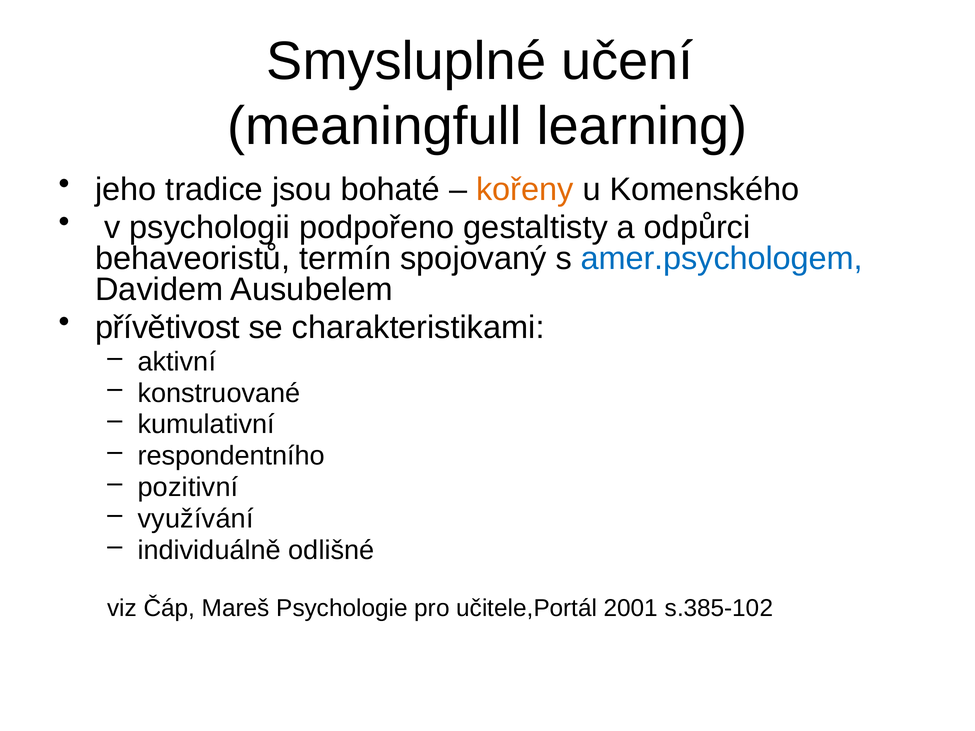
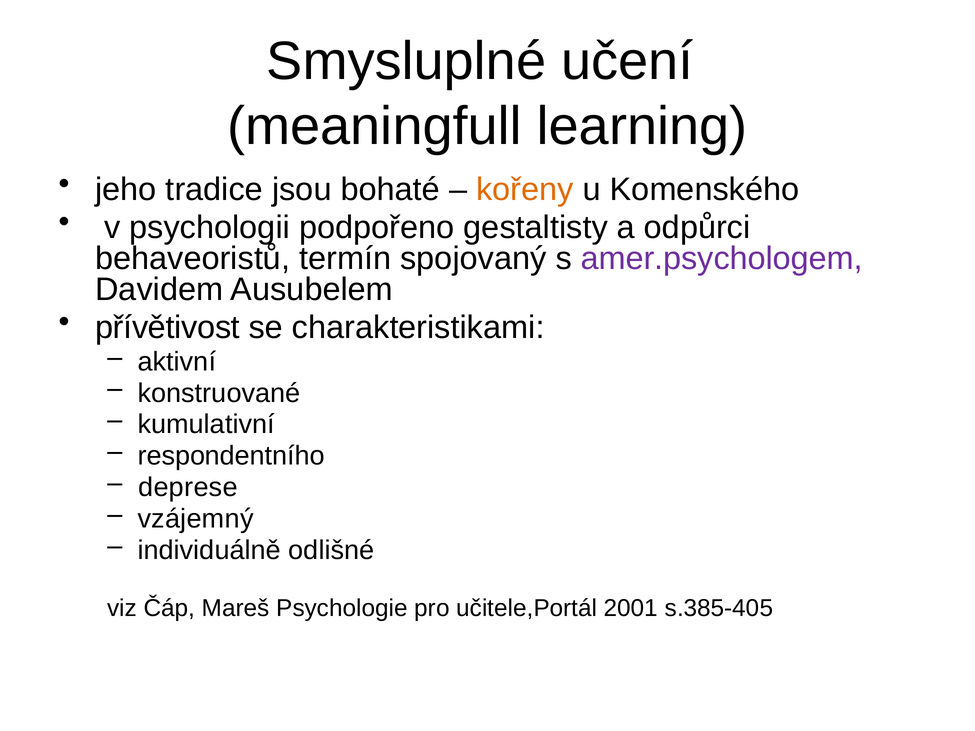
amer.psychologem colour: blue -> purple (722, 259)
pozitivní: pozitivní -> deprese (188, 488)
využívání: využívání -> vzájemný (196, 519)
s.385-102: s.385-102 -> s.385-405 (719, 608)
